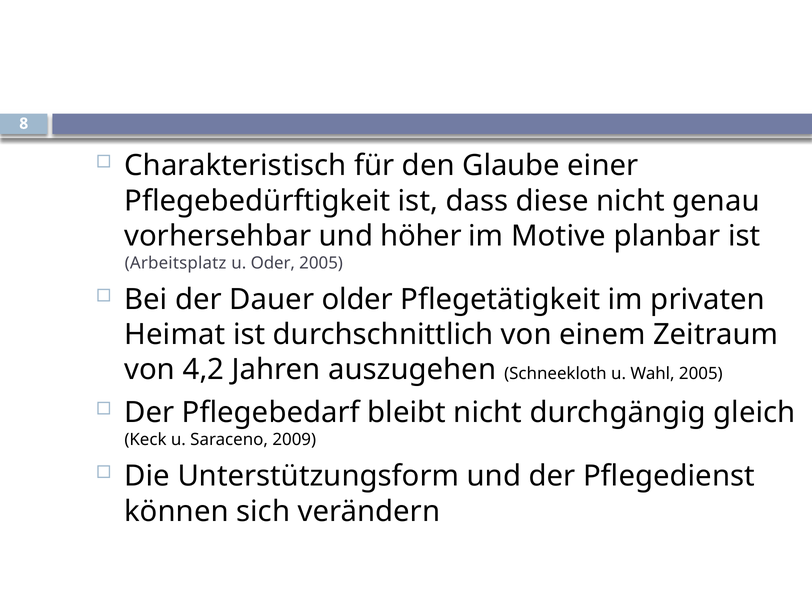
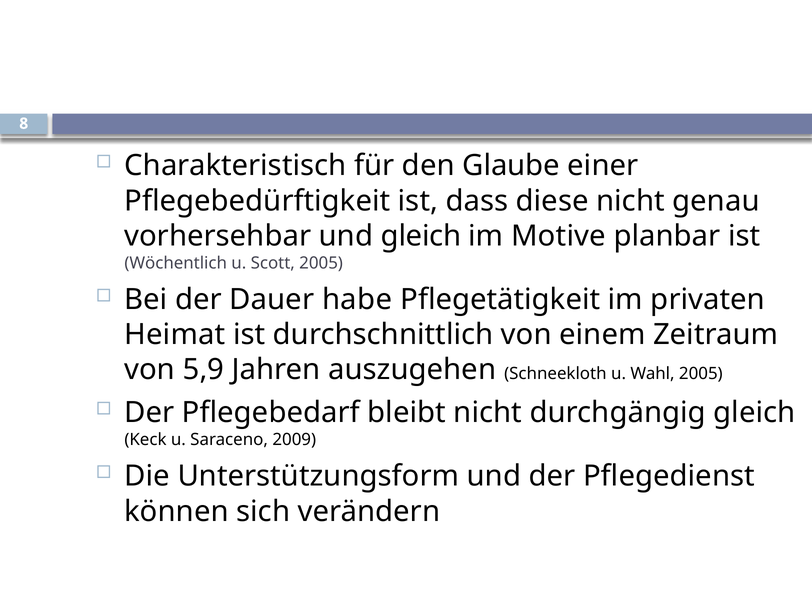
und höher: höher -> gleich (421, 236)
Arbeitsplatz: Arbeitsplatz -> Wöchentlich (176, 263)
Oder: Oder -> Scott (273, 263)
older: older -> habe (357, 299)
4,2: 4,2 -> 5,9 (203, 370)
